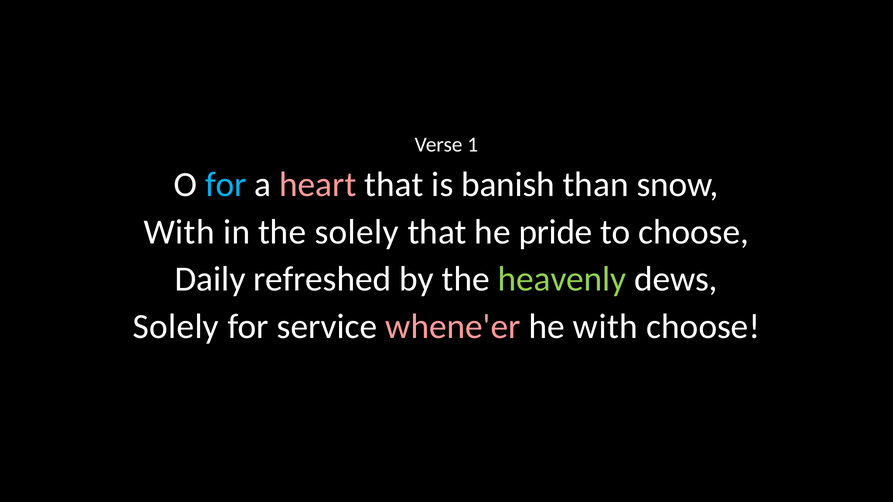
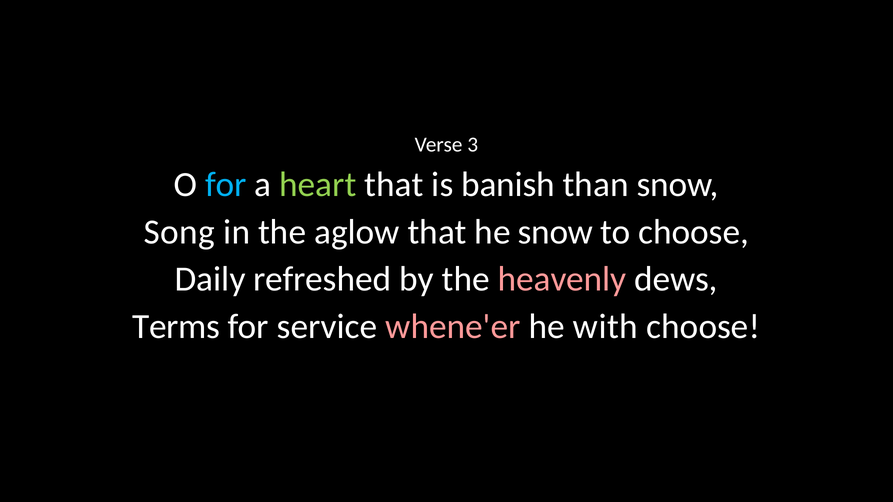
1: 1 -> 3 (473, 145)
heart colour: pink -> light green (318, 185)
With: With -> Song (179, 232)
the solely: solely -> aglow (357, 232)
he pride: pride -> snow (556, 232)
heavenly colour: light green -> pink (562, 279)
Solely: Solely -> Terms (176, 327)
